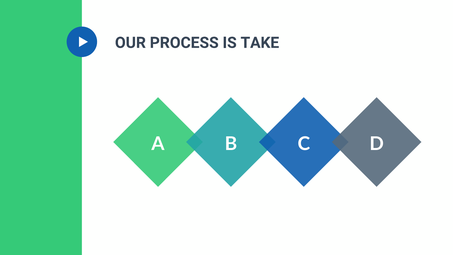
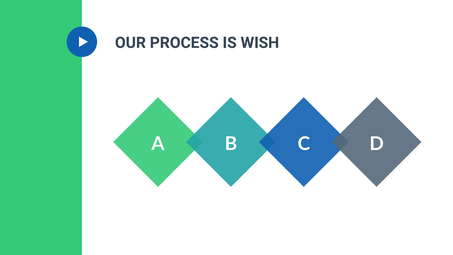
TAKE: TAKE -> WISH (260, 43)
